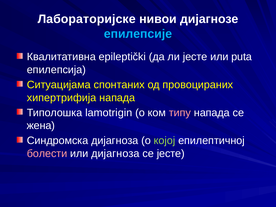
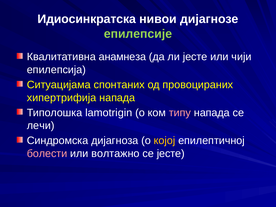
Лабораторијске: Лабораторијске -> Идиосинкратска (87, 19)
епилепсије colour: light blue -> light green (138, 34)
epileptički: epileptički -> анамнеза (122, 57)
puta: puta -> чији (241, 57)
жена: жена -> лечи (41, 126)
којој colour: light green -> yellow (165, 141)
или дијагноза: дијагноза -> волтажно (115, 154)
